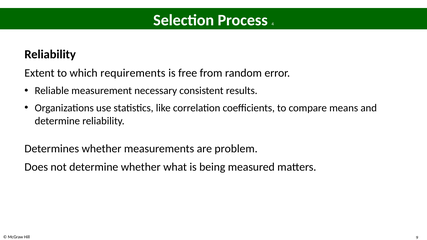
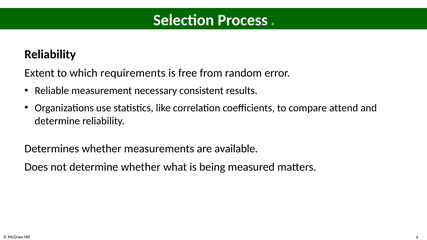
means: means -> attend (344, 108)
problem: problem -> available (236, 149)
